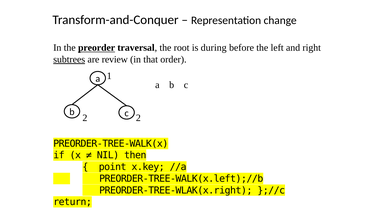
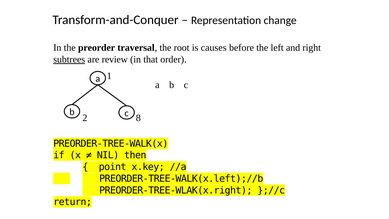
preorder underline: present -> none (97, 48)
during: during -> causes (214, 48)
2 2: 2 -> 8 (138, 118)
